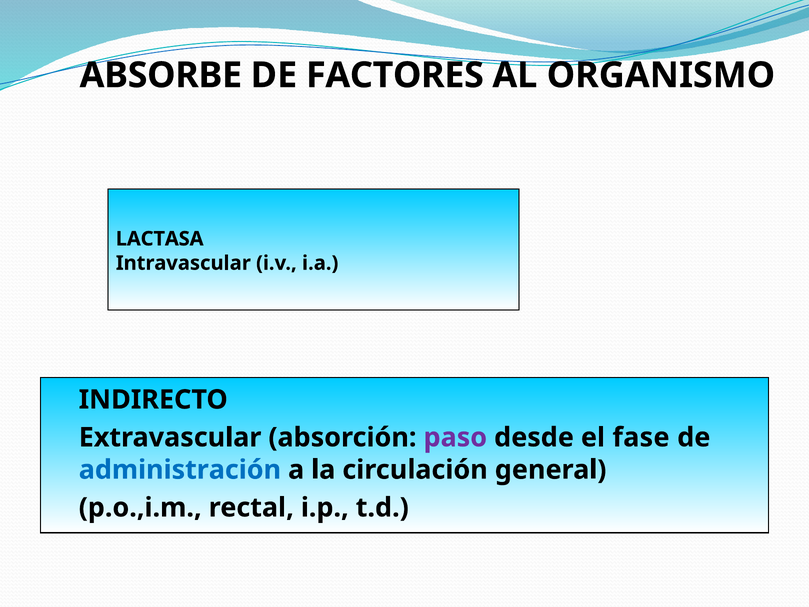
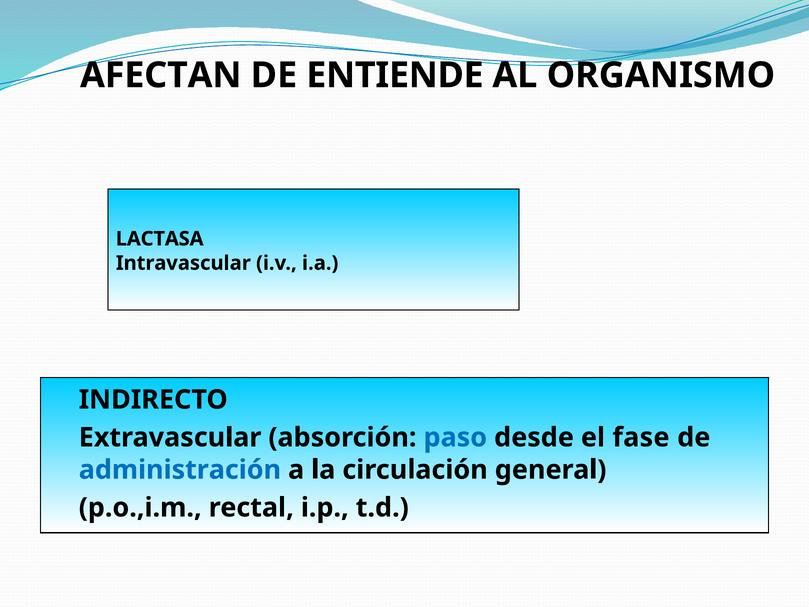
ABSORBE: ABSORBE -> AFECTAN (161, 75)
FACTORES: FACTORES -> ENTIENDE (395, 75)
paso colour: purple -> blue (455, 437)
